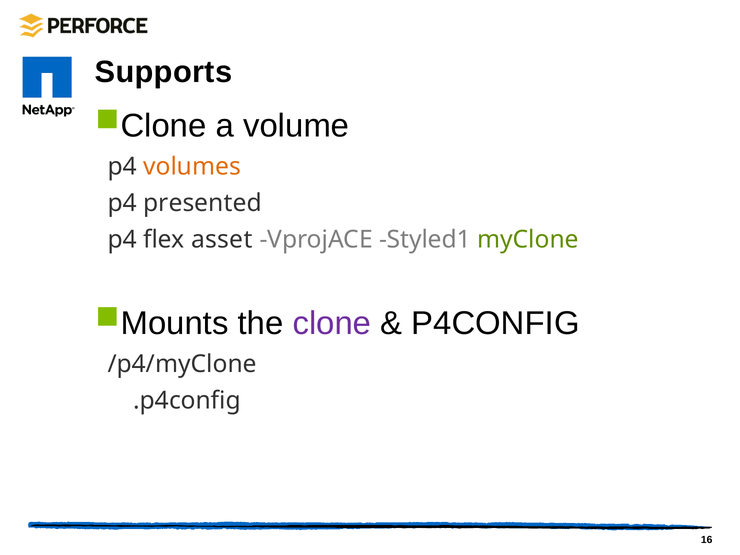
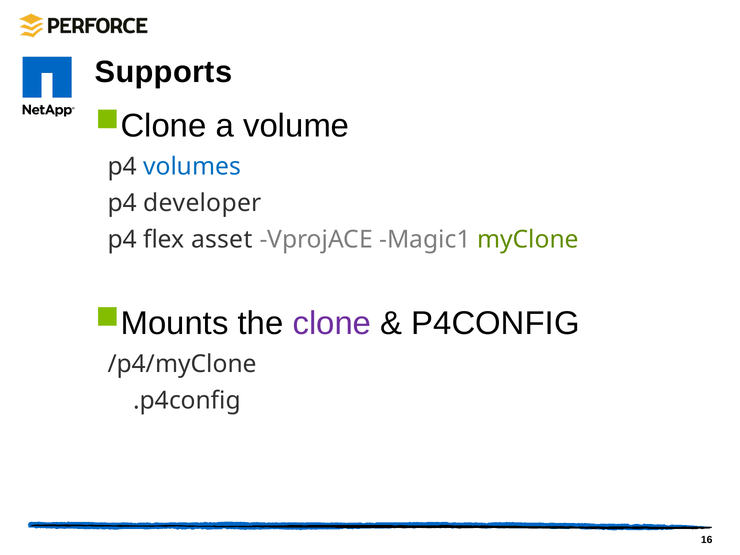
volumes colour: orange -> blue (192, 167)
presented: presented -> developer (202, 203)
Styled1: Styled1 -> Magic1 (425, 240)
